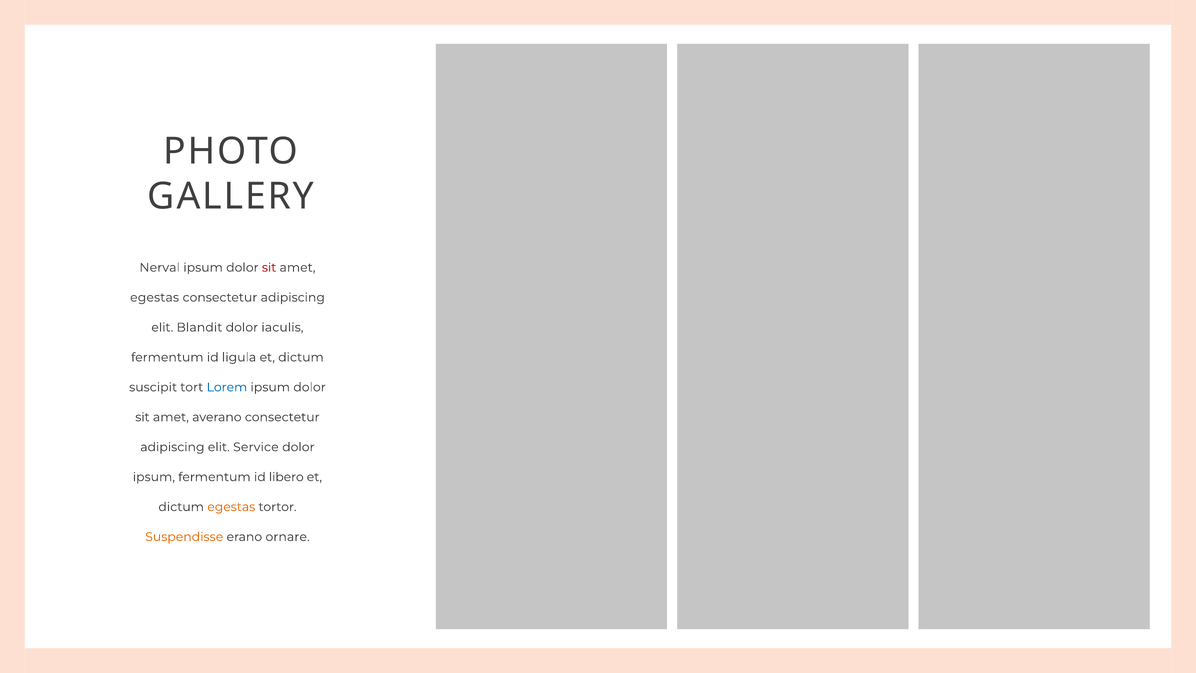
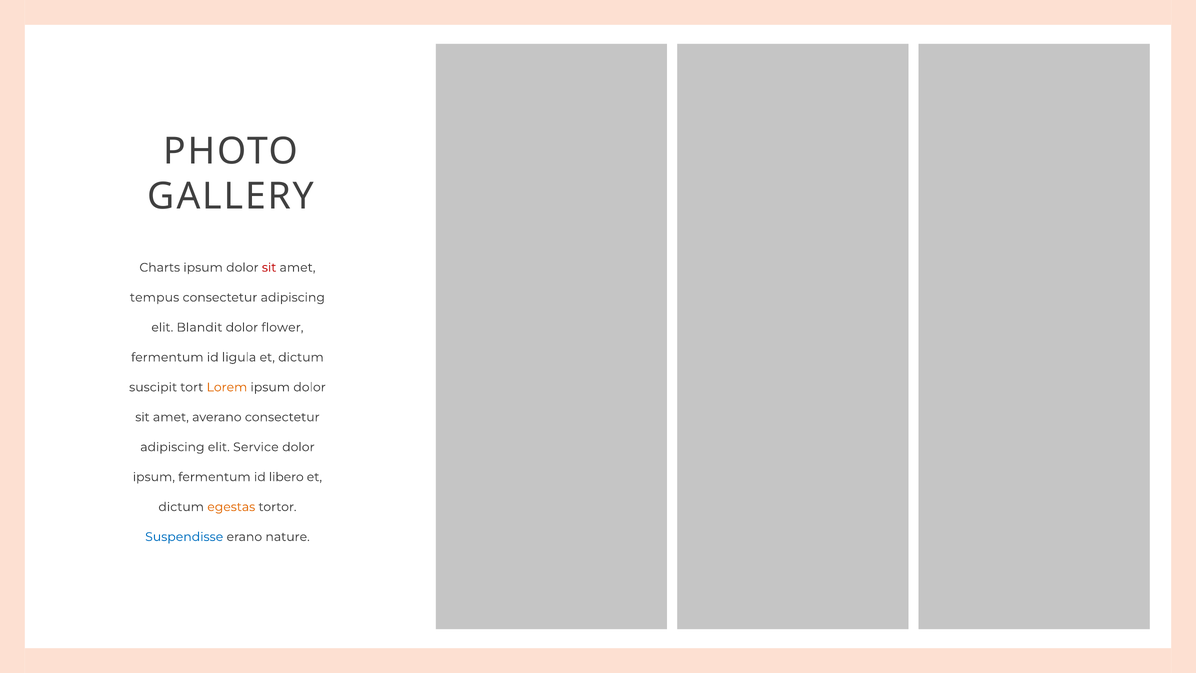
Nerval: Nerval -> Charts (160, 267)
egestas: egestas -> tempus (155, 297)
iaculis: iaculis -> flower (282, 327)
Lorem colour: blue -> orange (227, 387)
Suspendisse colour: orange -> blue (184, 537)
ornare: ornare -> nature (288, 537)
